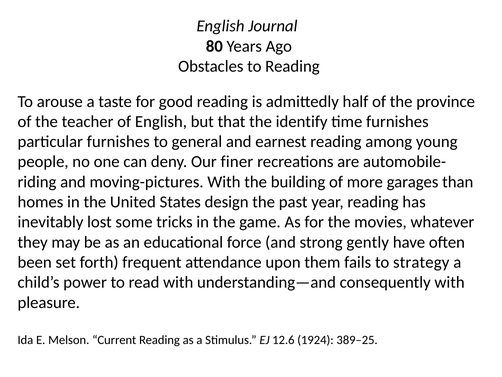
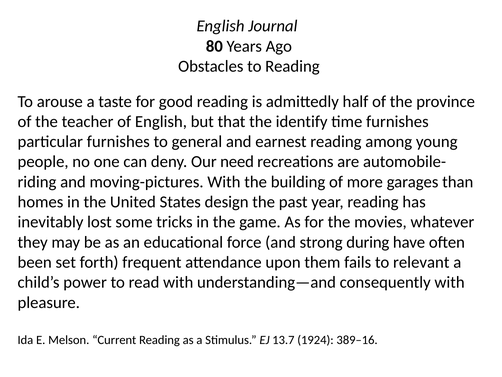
finer: finer -> need (237, 162)
gently: gently -> during (368, 242)
strategy: strategy -> relevant (421, 262)
12.6: 12.6 -> 13.7 (283, 339)
389–25: 389–25 -> 389–16 (357, 339)
